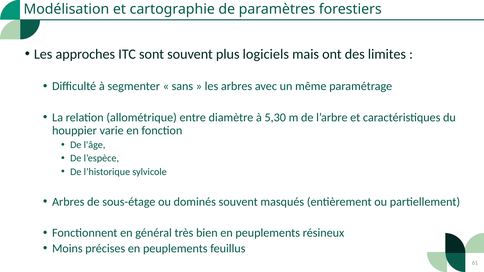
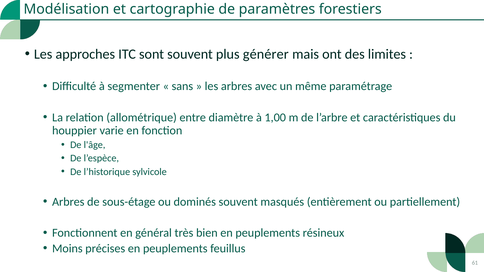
logiciels: logiciels -> générer (266, 54)
5,30: 5,30 -> 1,00 (275, 117)
